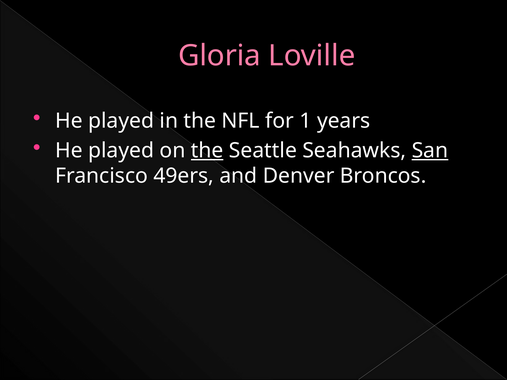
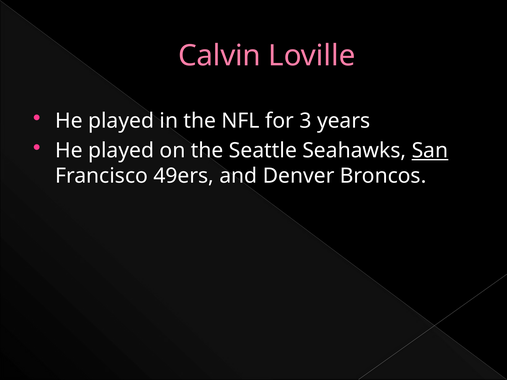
Gloria: Gloria -> Calvin (219, 56)
1: 1 -> 3 (306, 121)
the underline: present -> none (207, 151)
